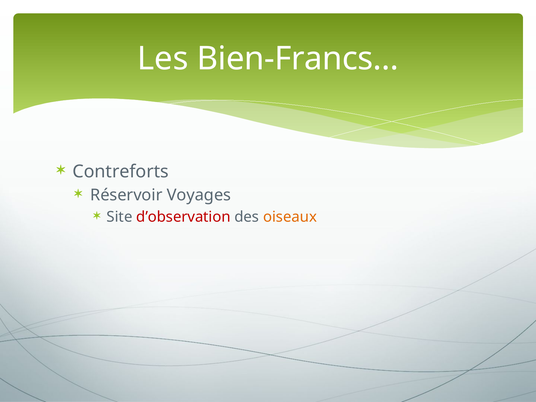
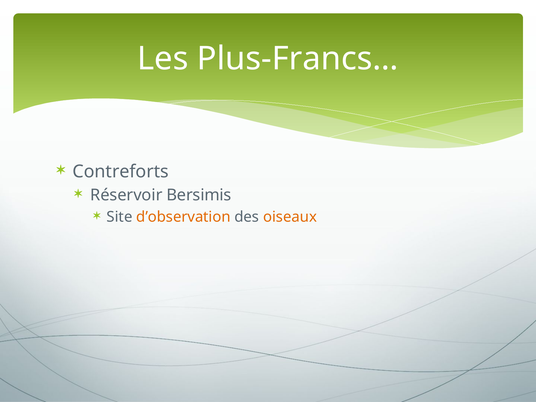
Bien-Francs…: Bien-Francs… -> Plus-Francs… (298, 59)
Voyages: Voyages -> Bersimis (199, 195)
d’observation colour: red -> orange (183, 217)
